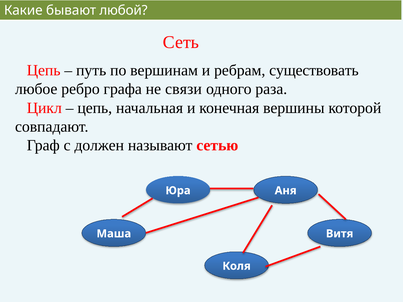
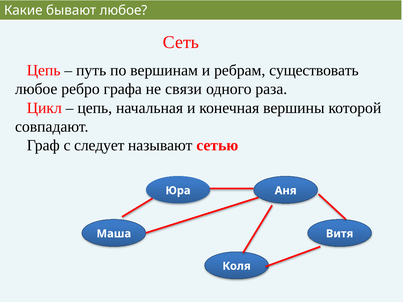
бывают любой: любой -> любое (123, 10)
должен: должен -> следует (99, 146)
